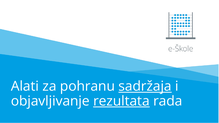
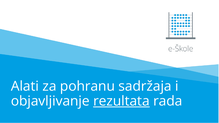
sadržaja underline: present -> none (145, 86)
